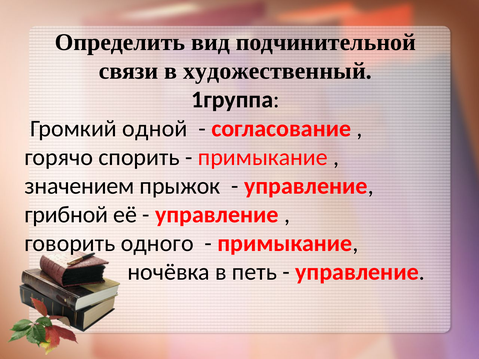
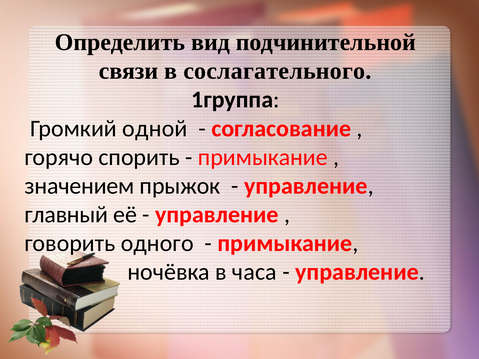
художественный: художественный -> сослагательного (277, 71)
грибной: грибной -> главный (66, 215)
петь: петь -> часа (254, 272)
